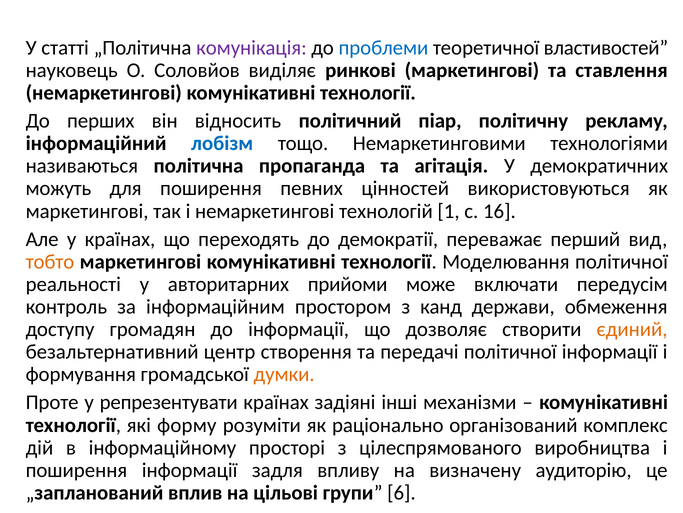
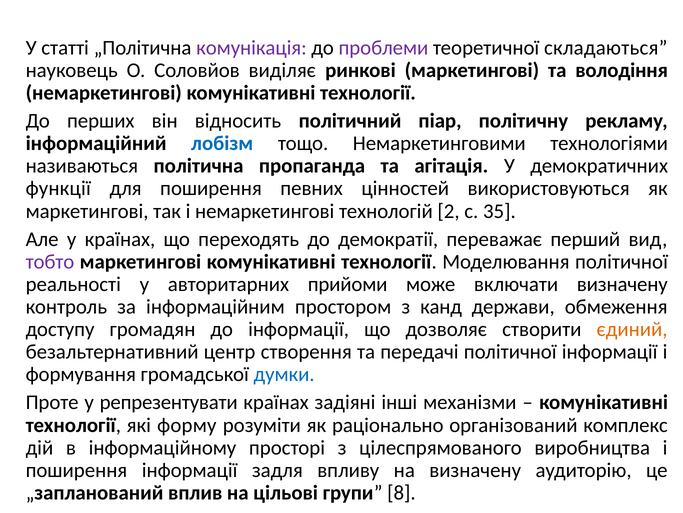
проблеми colour: blue -> purple (383, 48)
властивостей: властивостей -> складаються (606, 48)
ставлення: ставлення -> володіння (622, 70)
можуть: можуть -> функції (58, 188)
1: 1 -> 2 (449, 211)
16: 16 -> 35 (499, 211)
тобто colour: orange -> purple (50, 261)
включати передусім: передусім -> визначену (622, 284)
думки colour: orange -> blue (284, 374)
6: 6 -> 8 (401, 492)
